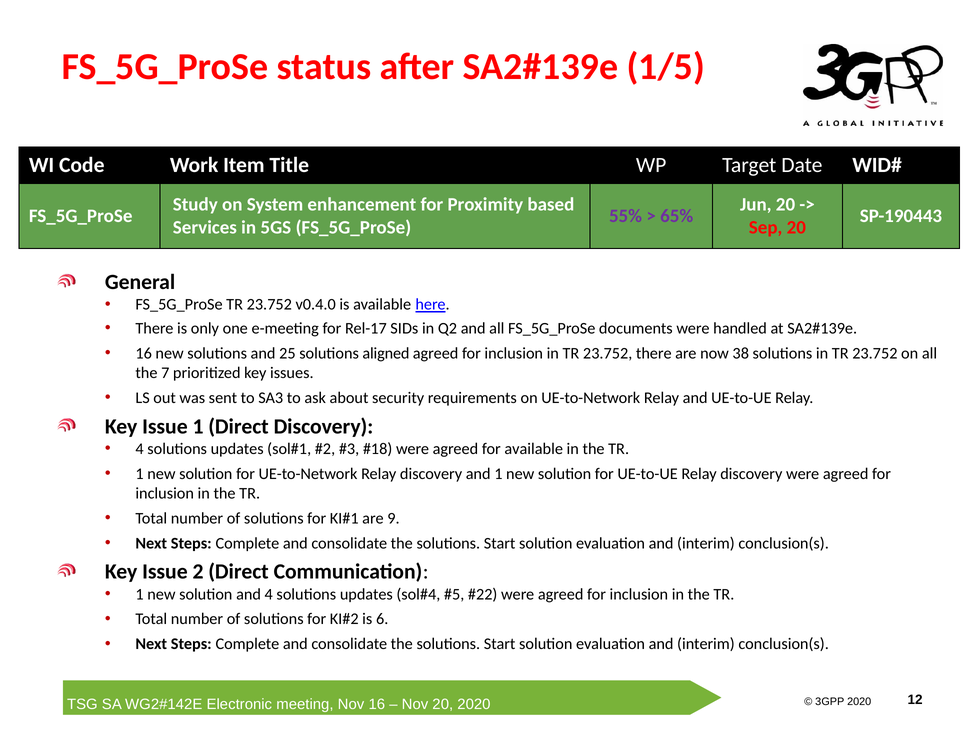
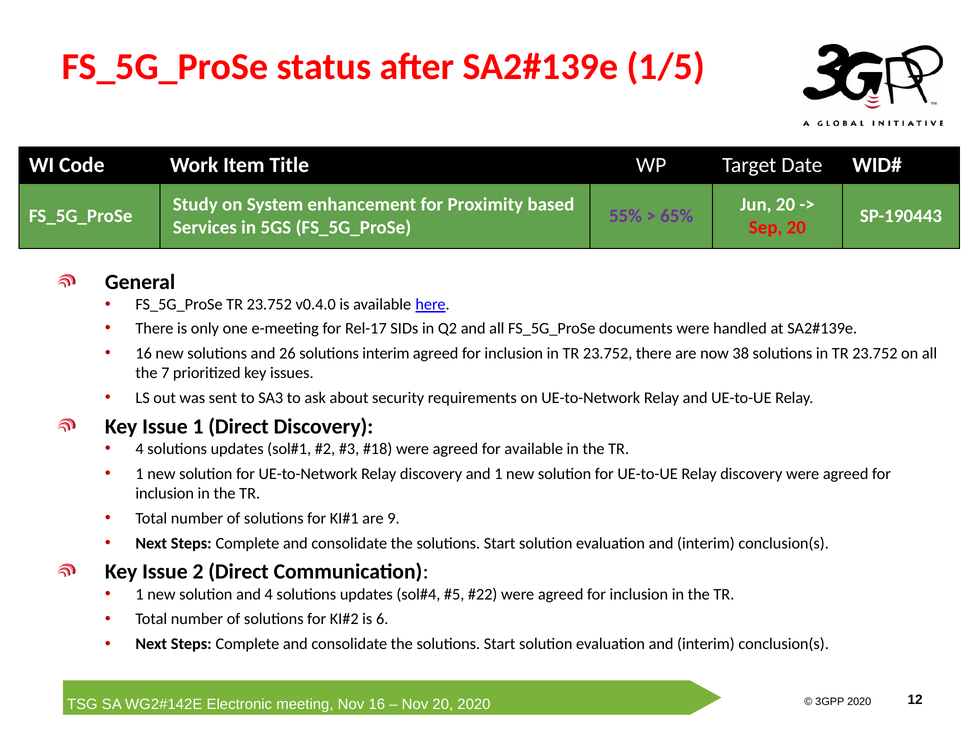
25: 25 -> 26 (287, 353)
solutions aligned: aligned -> interim (386, 353)
